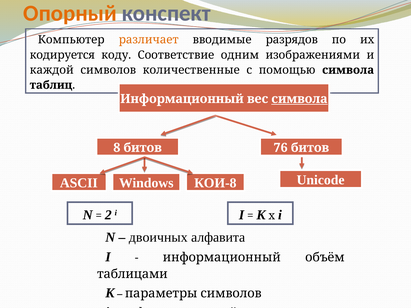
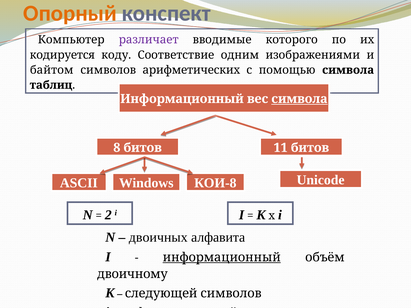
различает colour: orange -> purple (149, 40)
разрядов: разрядов -> которого (292, 40)
каждой: каждой -> байтом (52, 70)
количественные: количественные -> арифметических (191, 70)
76: 76 -> 11 (281, 148)
информационный underline: none -> present (222, 257)
таблицами: таблицами -> двоичному (132, 274)
параметры: параметры -> следующей (161, 293)
